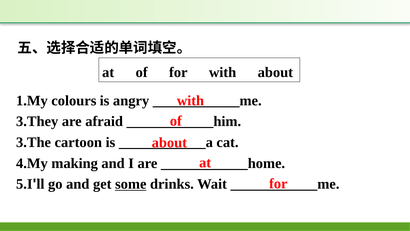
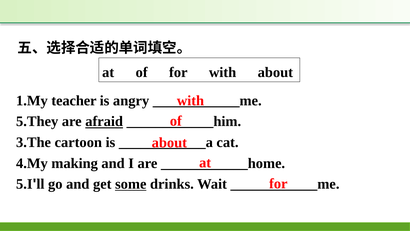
colours: colours -> teacher (74, 101)
3.They: 3.They -> 5.They (37, 121)
afraid underline: none -> present (104, 121)
